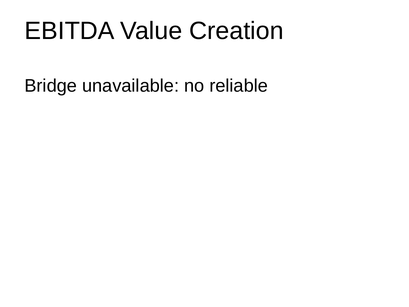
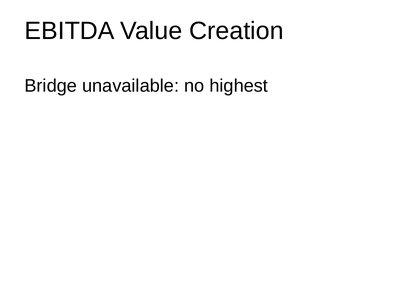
reliable: reliable -> highest (239, 86)
